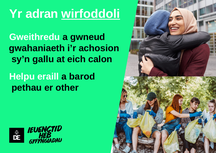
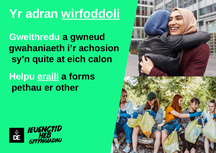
gallu: gallu -> quite (43, 59)
eraill underline: none -> present (48, 76)
barod: barod -> forms (82, 76)
